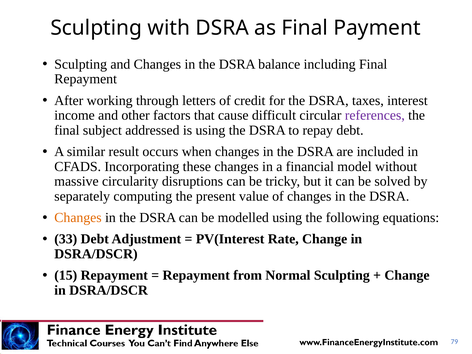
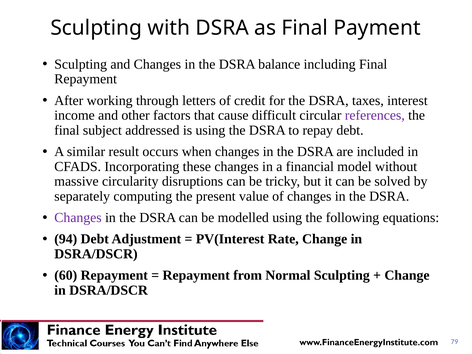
Changes colour: orange -> purple (78, 218)
33: 33 -> 94 (66, 239)
15: 15 -> 60 (66, 275)
